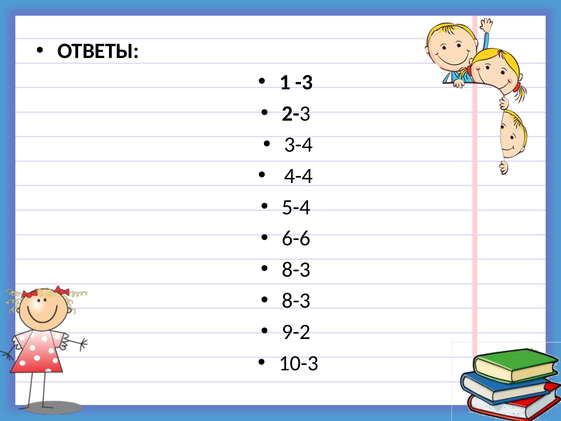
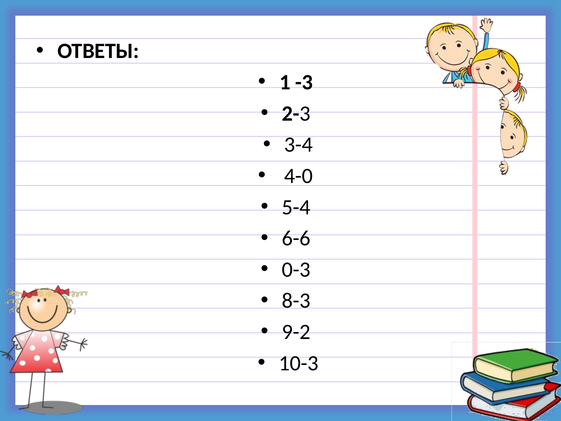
4-4: 4-4 -> 4-0 (299, 176)
8-3: 8-3 -> 0-3 (296, 269)
